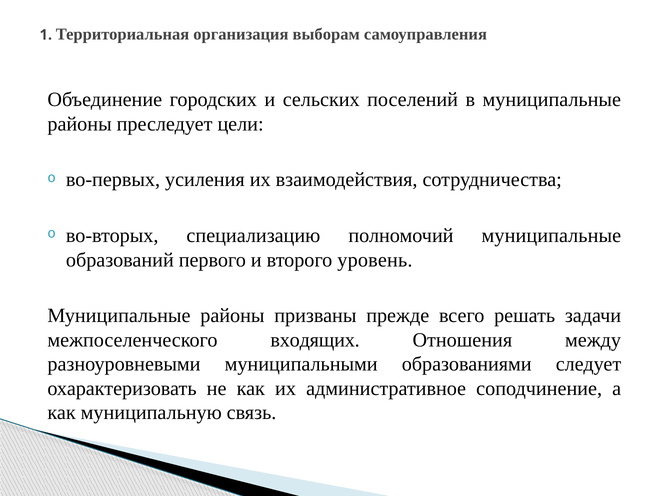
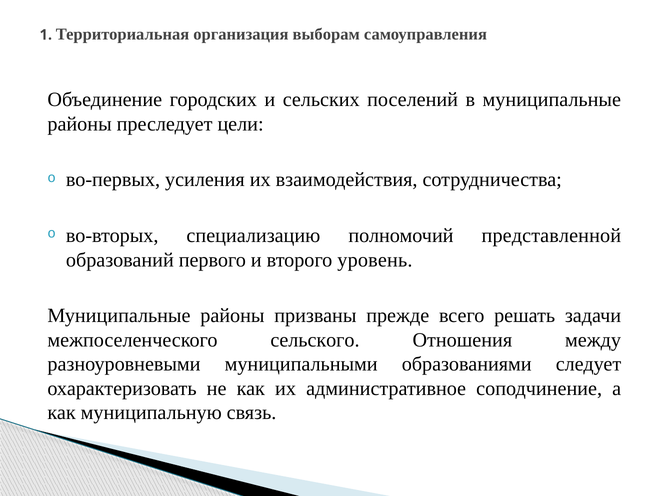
полномочий муниципальные: муниципальные -> представленной (551, 235)
входящих: входящих -> сельского (315, 340)
